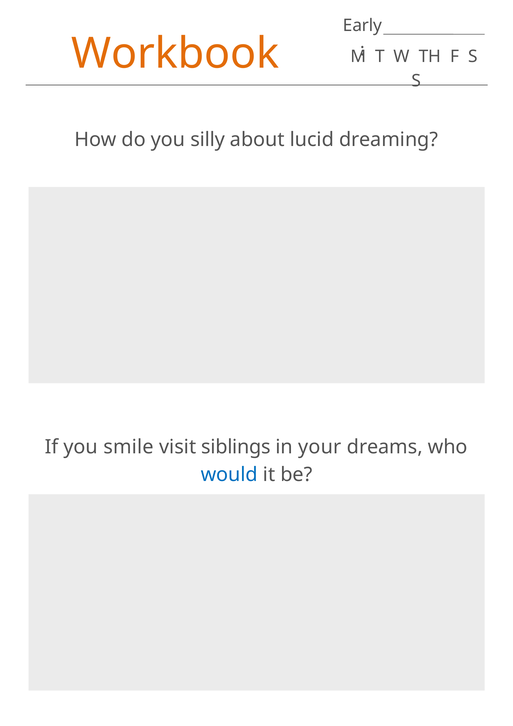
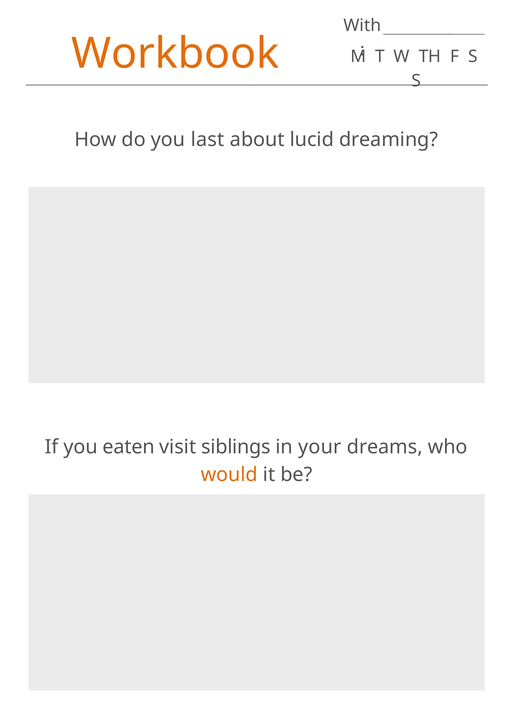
Early: Early -> With (362, 26)
silly: silly -> last (207, 140)
smile: smile -> eaten (129, 447)
would colour: blue -> orange (229, 475)
